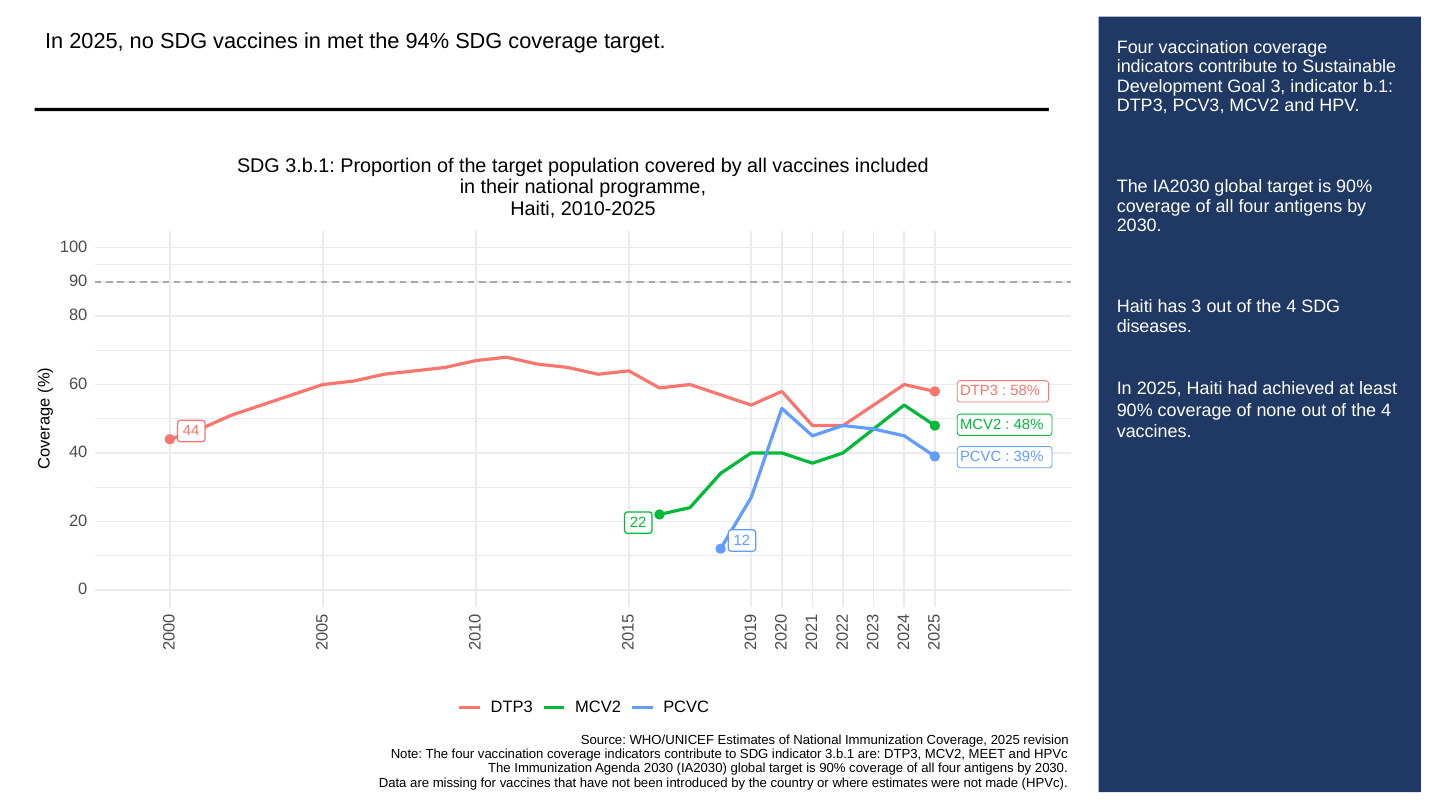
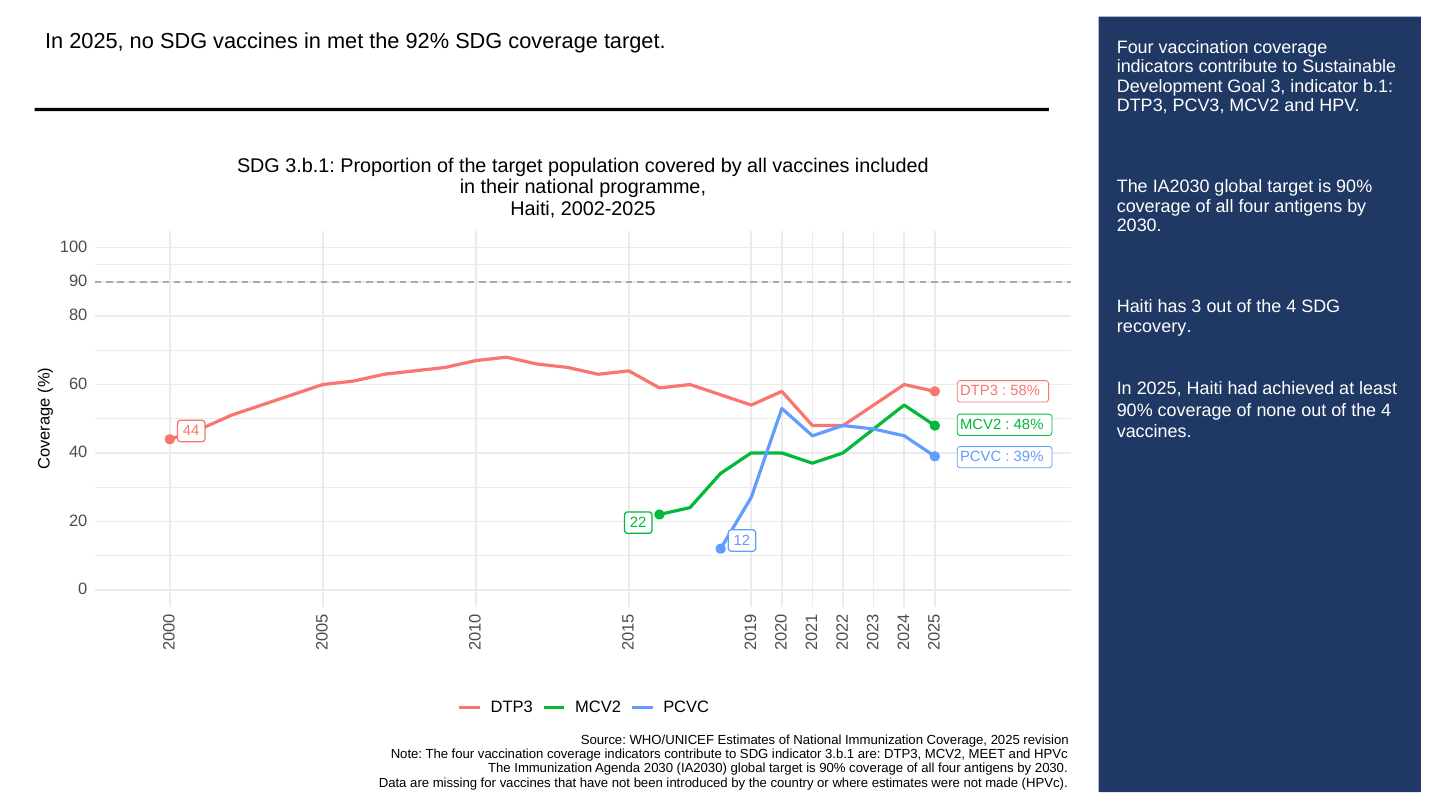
94%: 94% -> 92% (427, 41)
2010-2025: 2010-2025 -> 2002-2025 (608, 209)
diseases: diseases -> recovery (1154, 326)
